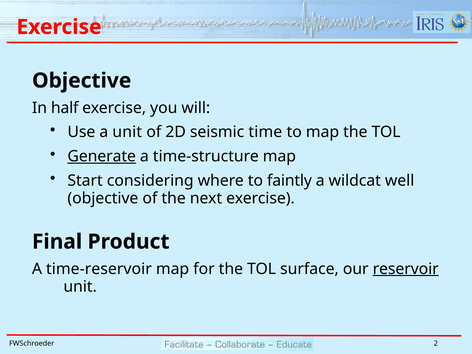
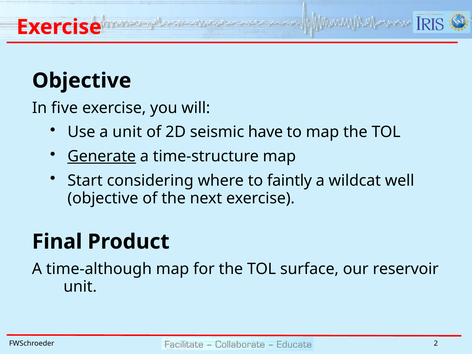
half: half -> five (65, 108)
time: time -> have (266, 132)
time-reservoir: time-reservoir -> time-although (99, 269)
reservoir underline: present -> none (406, 269)
